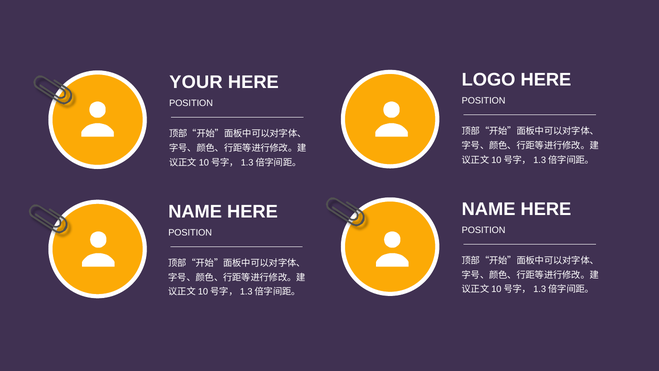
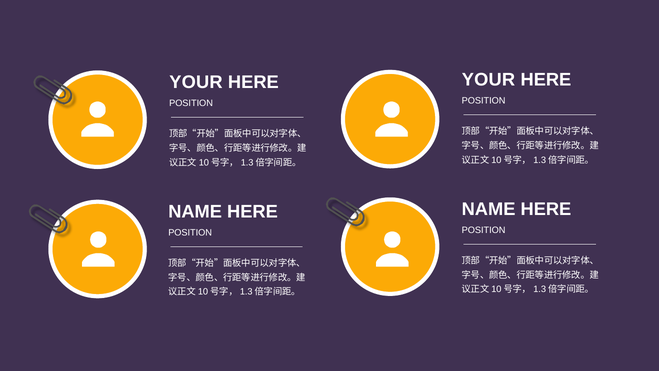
LOGO: LOGO -> YOUR (488, 80)
